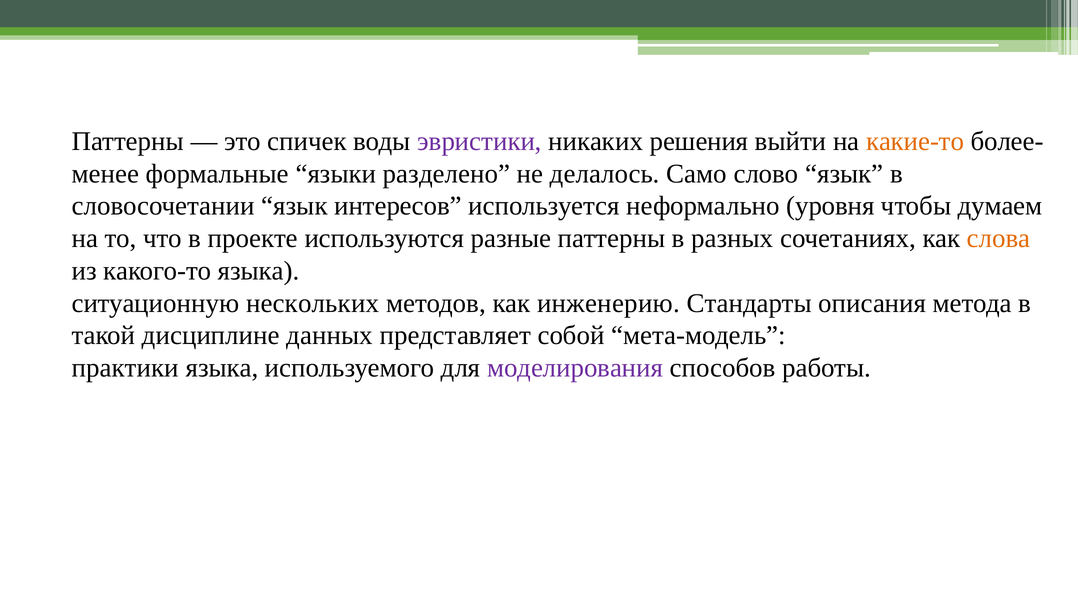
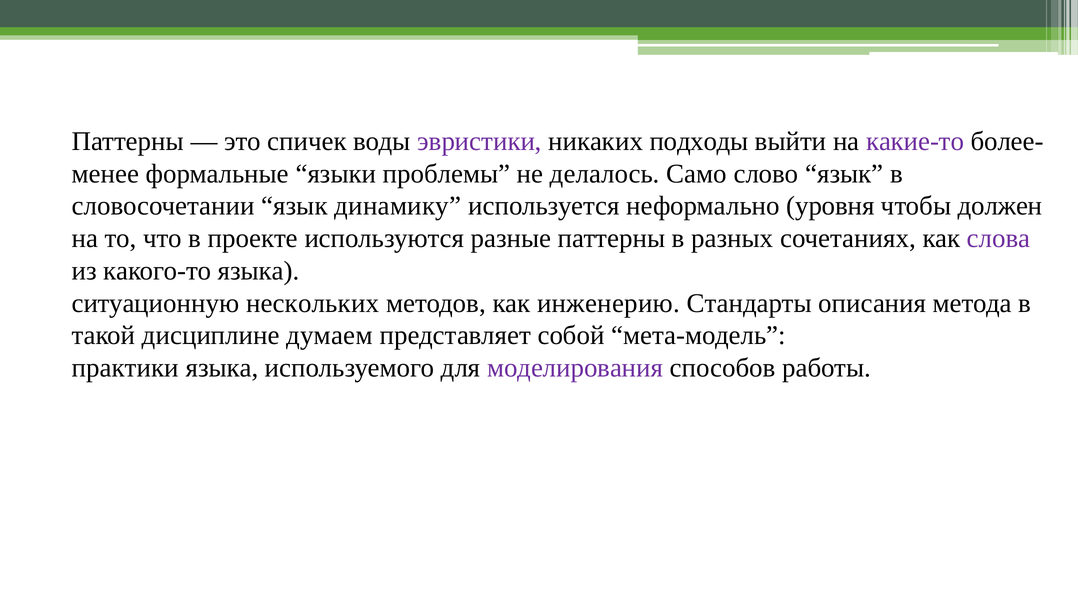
решения: решения -> подходы (699, 141)
какие-то colour: orange -> purple (915, 141)
разделено: разделено -> проблемы (447, 173)
интересов: интересов -> динамику (398, 206)
думаем: думаем -> должен (1000, 206)
слова colour: orange -> purple (999, 238)
данных: данных -> думаем (329, 335)
